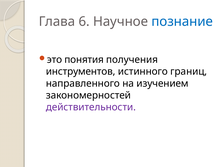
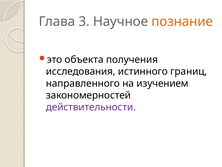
6: 6 -> 3 (84, 21)
познание colour: blue -> orange (182, 21)
понятия: понятия -> объекта (84, 59)
инструментов: инструментов -> исследования (81, 71)
